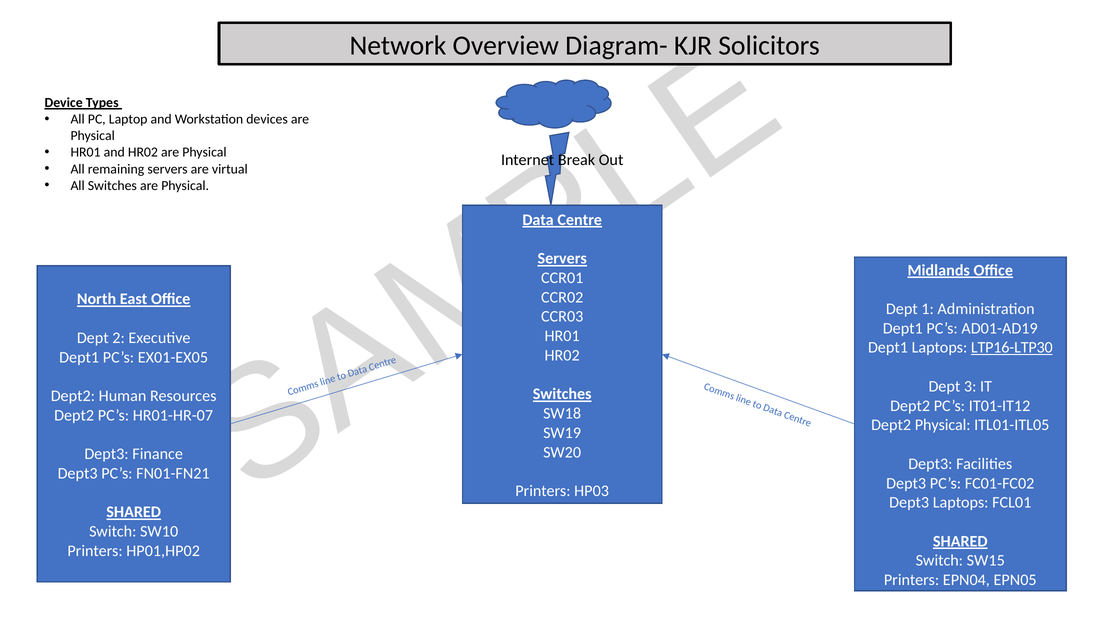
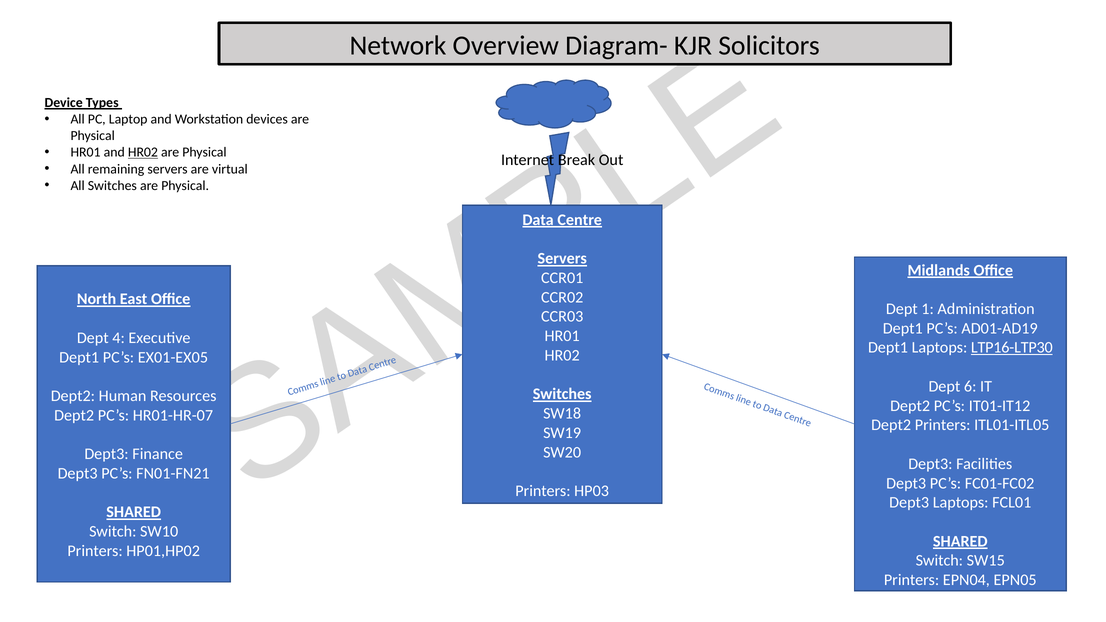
HR02 underline: none -> present (143, 152)
2: 2 -> 4 (119, 338)
3: 3 -> 6 (970, 386)
Dept2 Physical: Physical -> Printers (943, 425)
